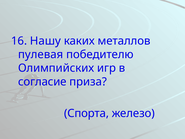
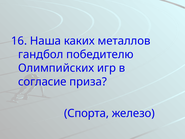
Нашу: Нашу -> Наша (45, 41)
пулевая: пулевая -> гандбол (41, 54)
